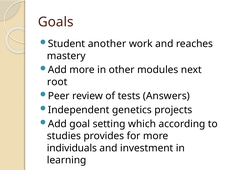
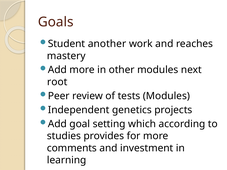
tests Answers: Answers -> Modules (166, 96)
individuals: individuals -> comments (72, 148)
